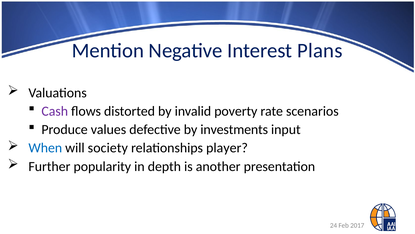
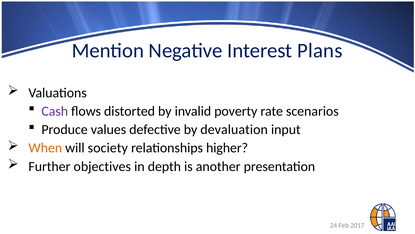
investments: investments -> devaluation (234, 129)
When colour: blue -> orange (45, 148)
player: player -> higher (227, 148)
popularity: popularity -> objectives (102, 166)
